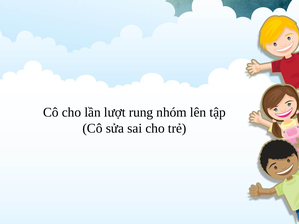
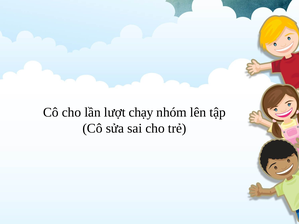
rung: rung -> chạy (141, 113)
